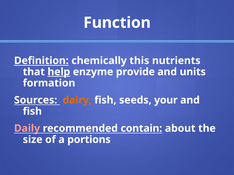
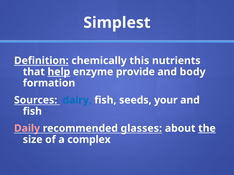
Function: Function -> Simplest (117, 23)
units: units -> body (193, 72)
dairy colour: orange -> blue (77, 100)
contain: contain -> glasses (141, 129)
the underline: none -> present (207, 129)
portions: portions -> complex (89, 140)
